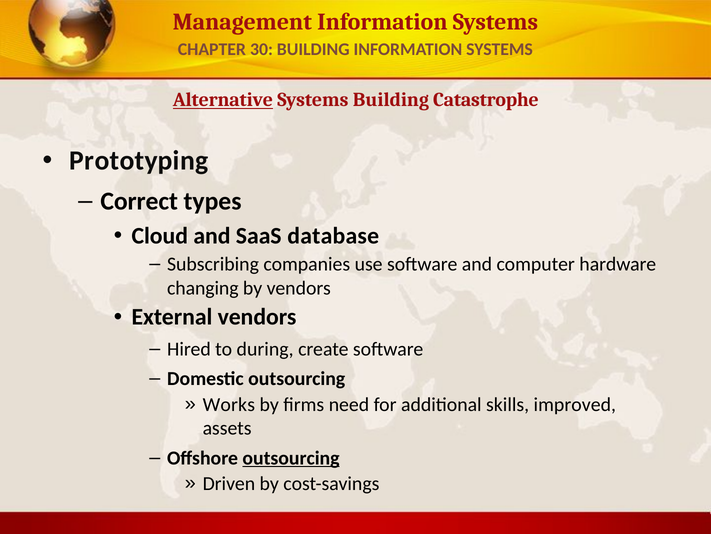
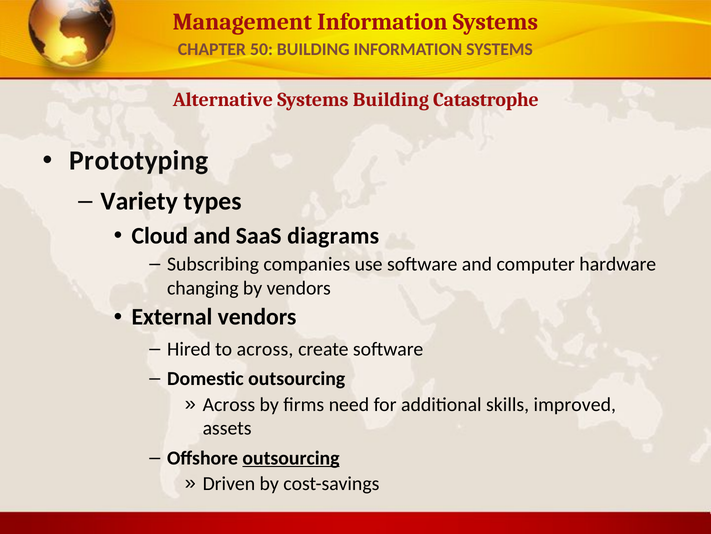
30: 30 -> 50 (261, 49)
Alternative underline: present -> none (223, 100)
Correct: Correct -> Variety (139, 201)
database: database -> diagrams (333, 236)
to during: during -> across (265, 349)
Works: Works -> Across (229, 404)
